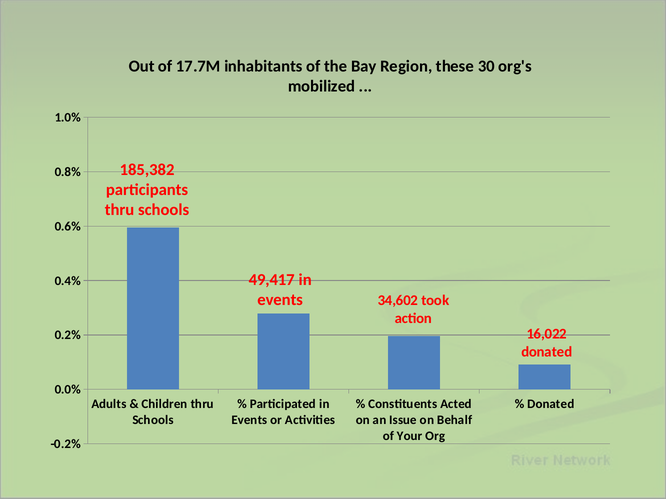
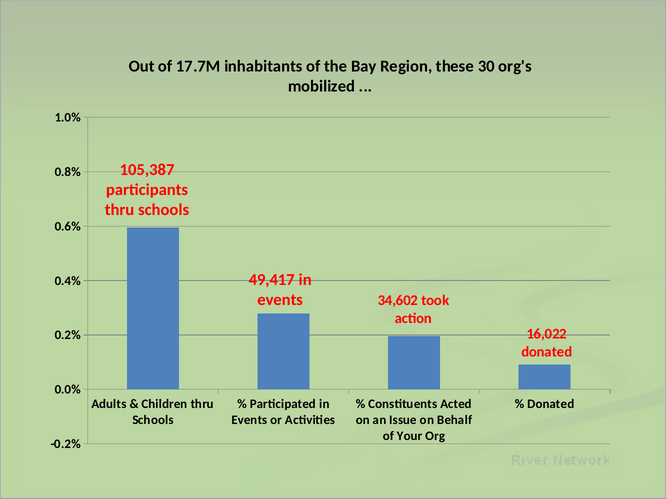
185,382: 185,382 -> 105,387 (147, 170)
